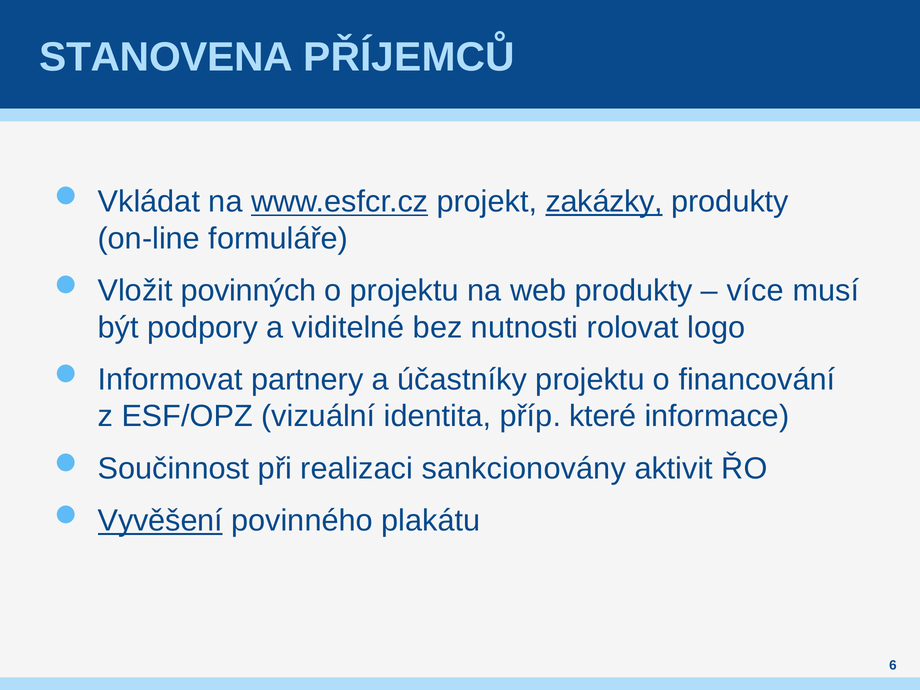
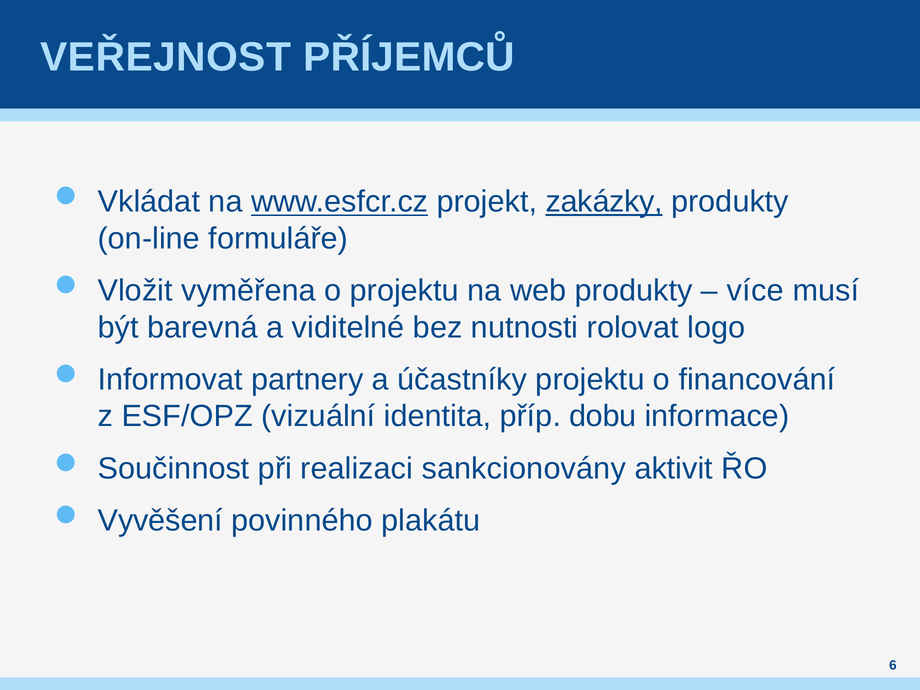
STANOVENA: STANOVENA -> VEŘEJNOST (166, 57)
povinných: povinných -> vyměřena (248, 291)
podpory: podpory -> barevná (203, 327)
které: které -> dobu (603, 416)
Vyvěšení underline: present -> none (160, 521)
